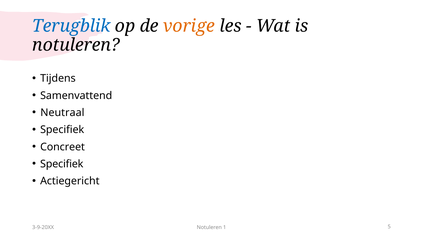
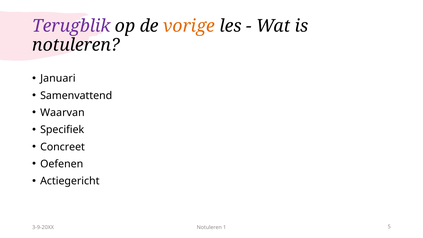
Terugblik colour: blue -> purple (71, 26)
Tijdens: Tijdens -> Januari (58, 78)
Neutraal: Neutraal -> Waarvan (62, 113)
Specifiek: Specifiek -> Oefenen (62, 164)
